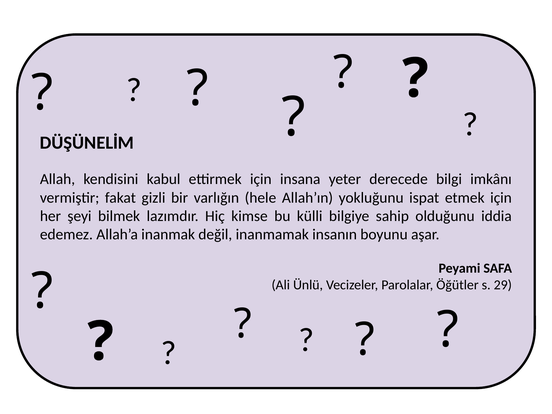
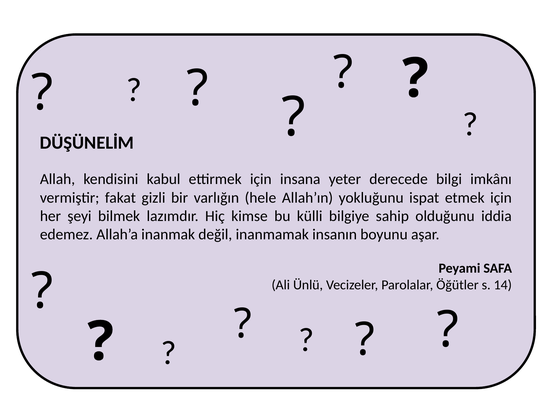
29: 29 -> 14 (503, 285)
